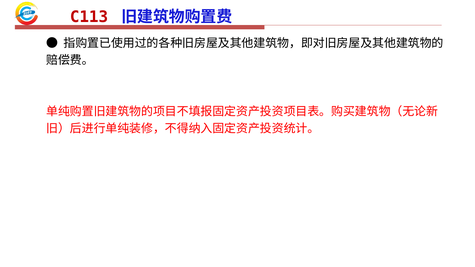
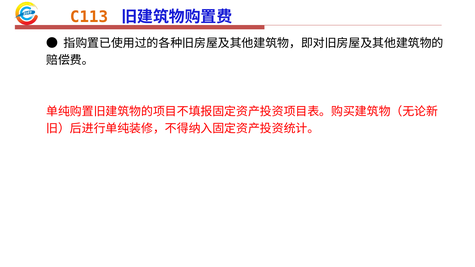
C113 colour: red -> orange (89, 17)
